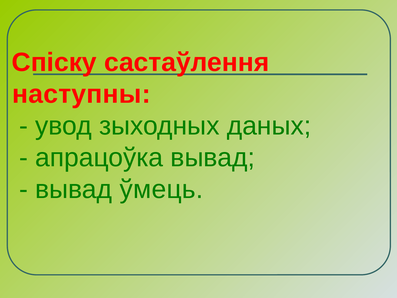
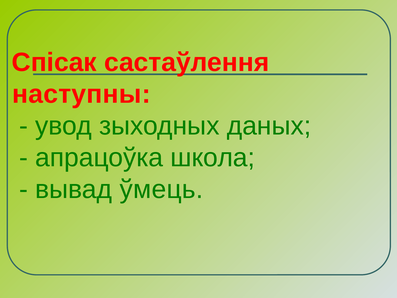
Спіску: Спіску -> Спісак (54, 62)
апрацоўка вывад: вывад -> школа (213, 158)
